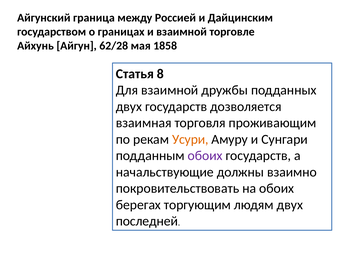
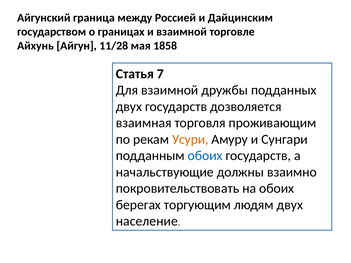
62/28: 62/28 -> 11/28 (114, 46)
8: 8 -> 7 (160, 74)
обоих colour: purple -> blue (205, 156)
последней: последней -> население (147, 221)
